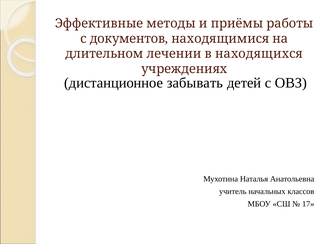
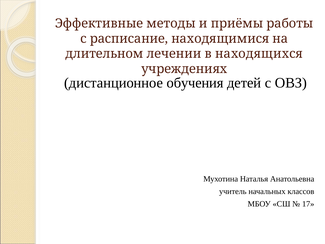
документов: документов -> расписание (129, 39)
забывать: забывать -> обучения (195, 83)
